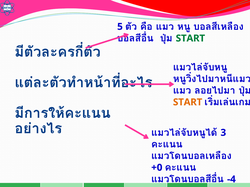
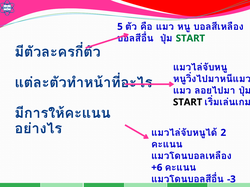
START colour: orange -> black (188, 102)
3: 3 -> 2 (223, 133)
+0: +0 -> +6 (157, 168)
-4: -4 -> -3 (231, 180)
